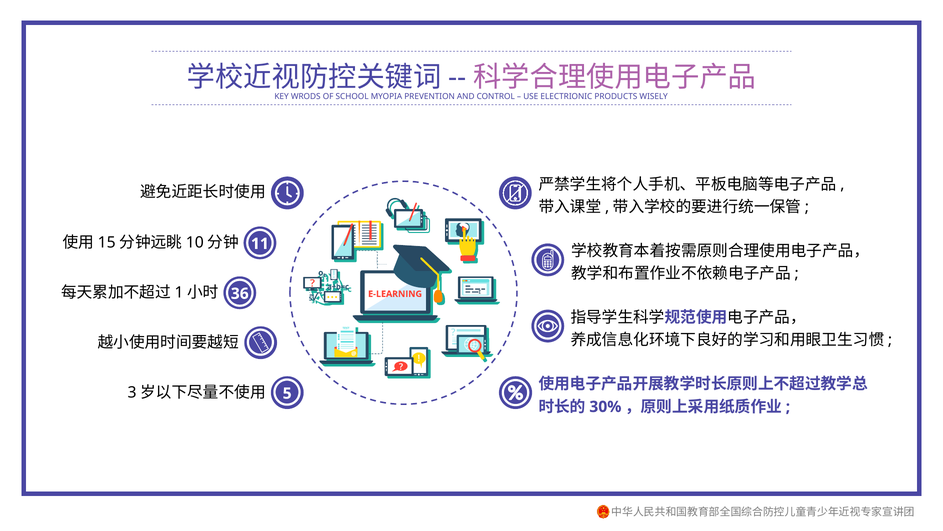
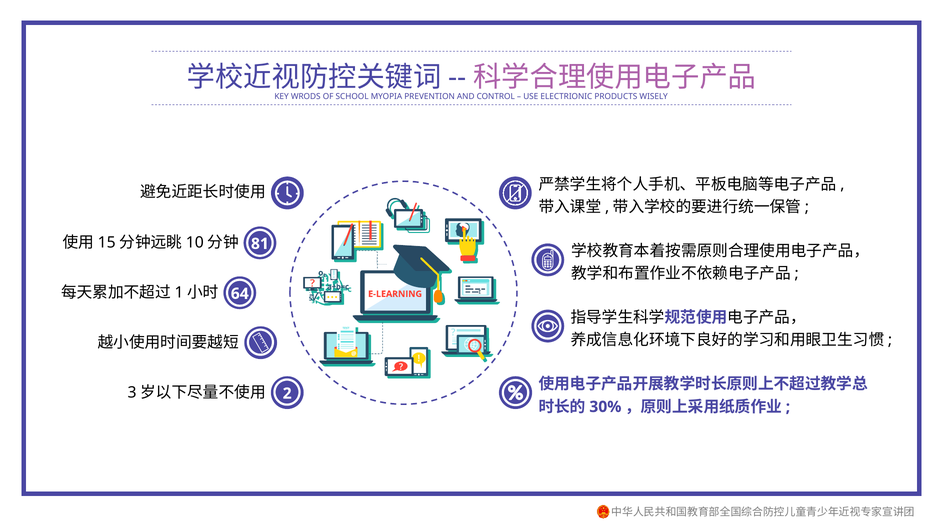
11: 11 -> 81 (260, 244)
36: 36 -> 64 (240, 293)
5: 5 -> 2 (287, 393)
